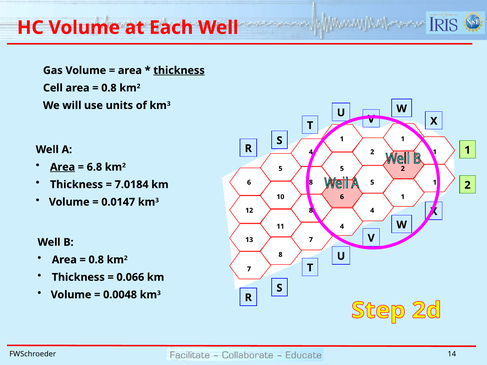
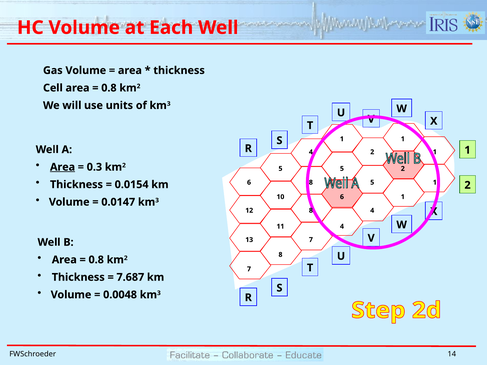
thickness underline: present -> none (179, 70)
6.8: 6.8 -> 0.3 (94, 167)
7.0184: 7.0184 -> 0.0154 (132, 185)
0.066: 0.066 -> 7.687 (130, 277)
